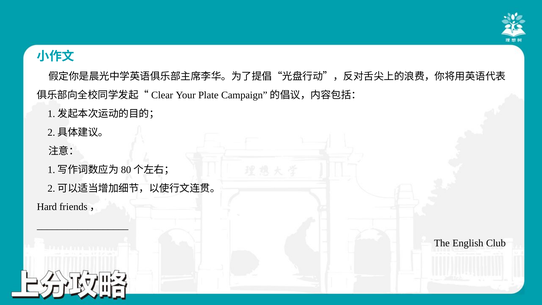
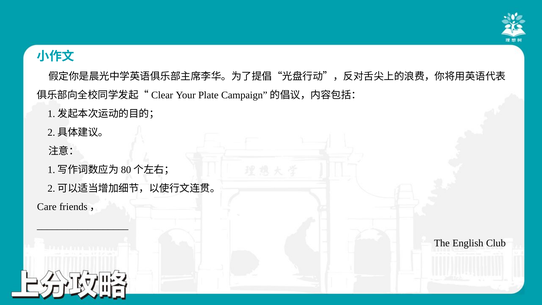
Hard: Hard -> Care (47, 207)
